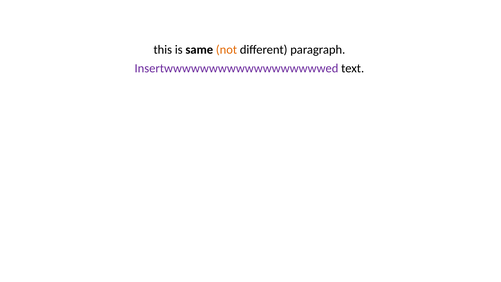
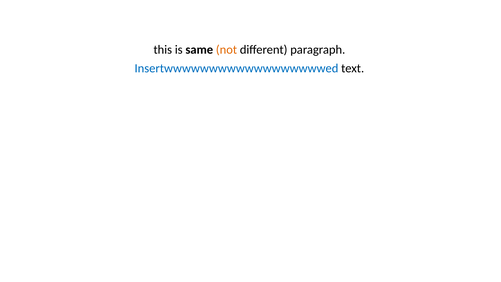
Insertwwwwwwwwwwwwwwwwwwed colour: purple -> blue (236, 68)
